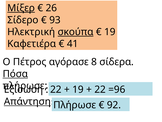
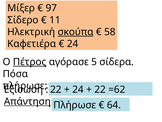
Μίξερ underline: present -> none (21, 8)
26: 26 -> 97 (51, 8)
93: 93 -> 11 (55, 20)
19: 19 -> 58 (110, 32)
41: 41 -> 24 (73, 44)
Πέτρος underline: none -> present (30, 62)
8: 8 -> 5 (94, 62)
Πόσα underline: present -> none (15, 74)
19: 19 -> 24 (78, 89)
=96: =96 -> =62 (117, 89)
92: 92 -> 64 (114, 105)
